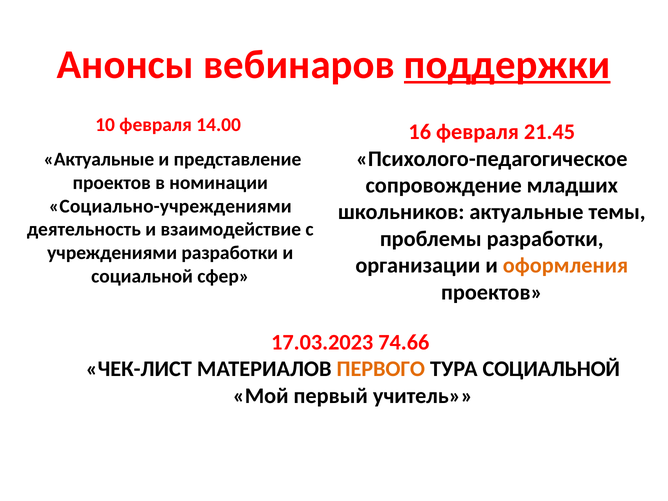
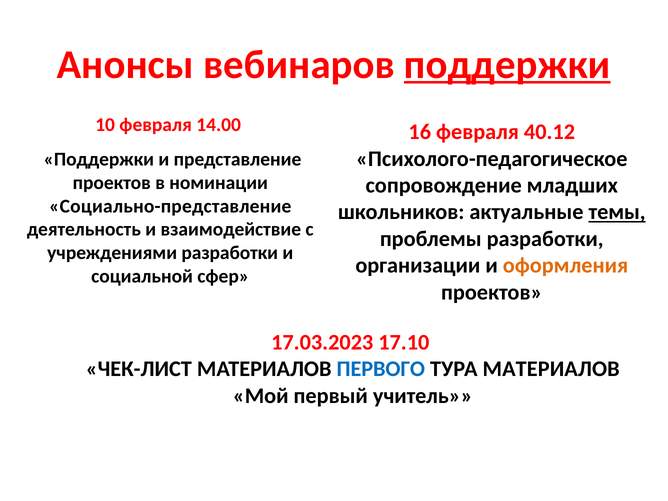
21.45: 21.45 -> 40.12 (550, 132)
Актуальные: Актуальные -> Поддержки (99, 159)
Социально-учреждениями: Социально-учреждениями -> Социально-представление (170, 206)
темы underline: none -> present (617, 212)
74.66: 74.66 -> 17.10 (404, 342)
ПЕРВОГО colour: orange -> blue (381, 369)
ТУРА СОЦИАЛЬНОЙ: СОЦИАЛЬНОЙ -> МАТЕРИАЛОВ (551, 369)
